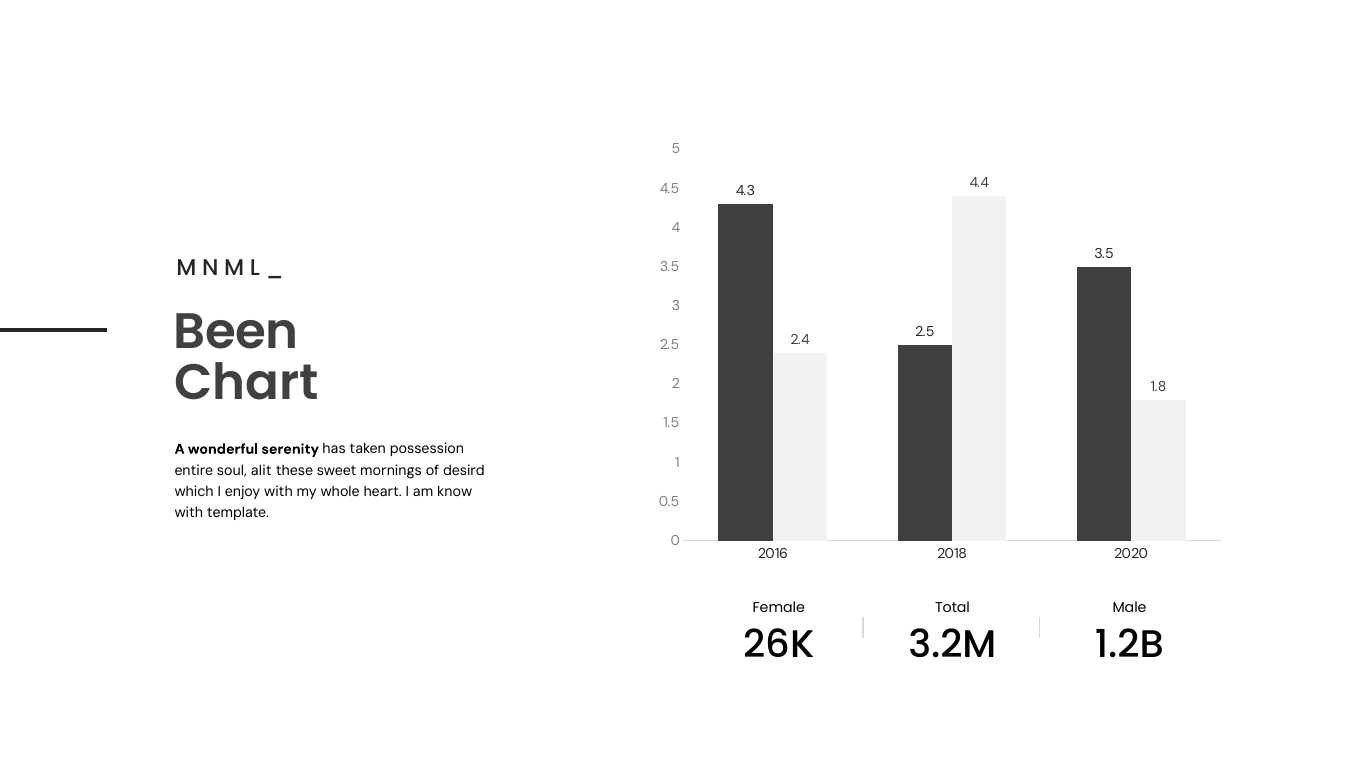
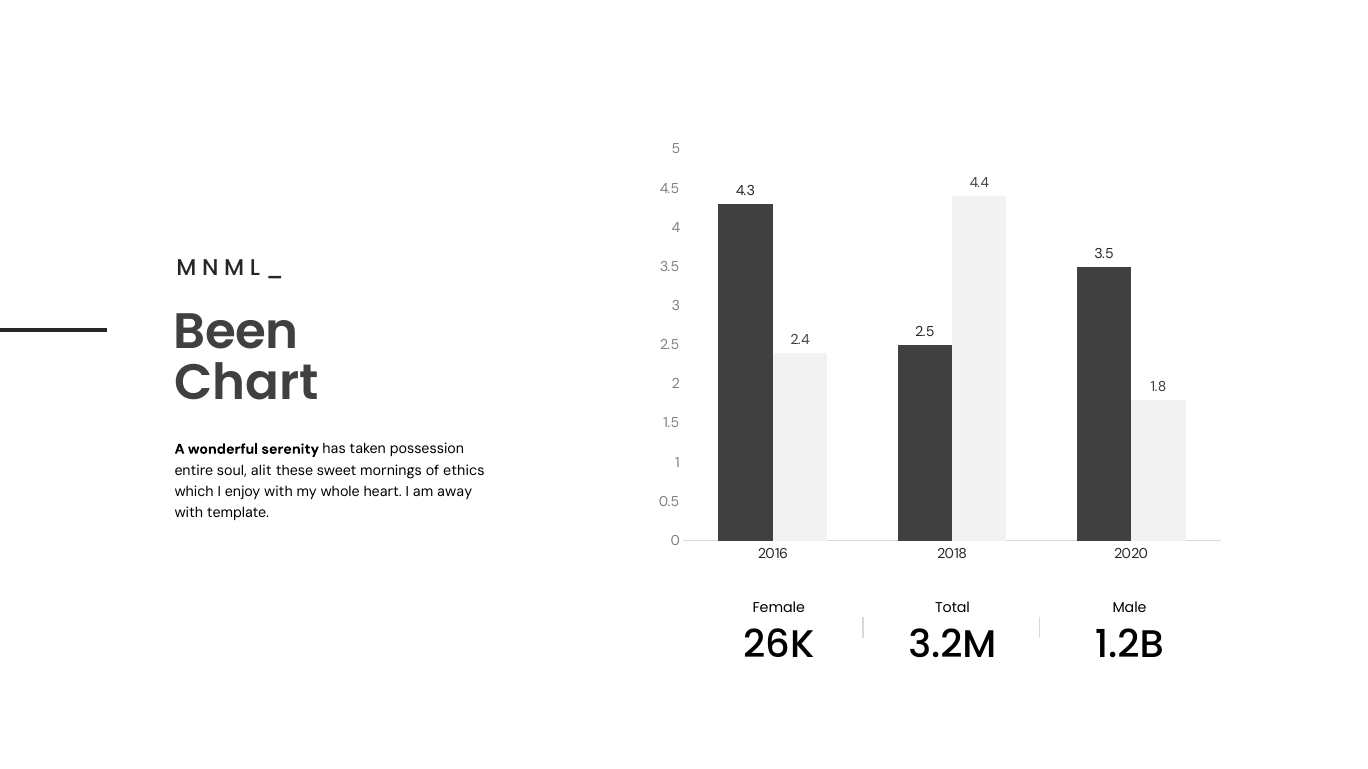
desird: desird -> ethics (464, 471)
know: know -> away (455, 492)
